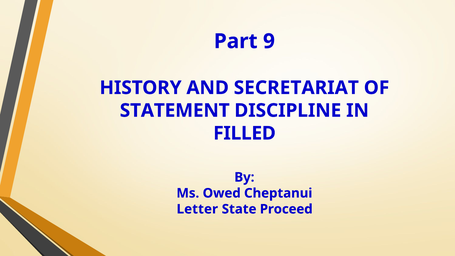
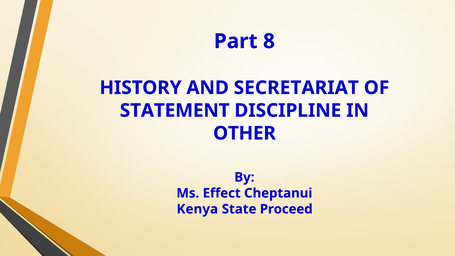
9: 9 -> 8 (269, 41)
FILLED: FILLED -> OTHER (244, 133)
Owed: Owed -> Effect (222, 193)
Letter: Letter -> Kenya (197, 209)
